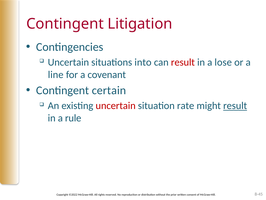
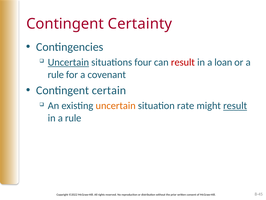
Litigation: Litigation -> Certainty (140, 24)
Uncertain underline: none -> present (68, 62)
into: into -> four (143, 62)
lose: lose -> loan (223, 62)
line: line -> rule (56, 74)
uncertain colour: red -> orange (116, 105)
